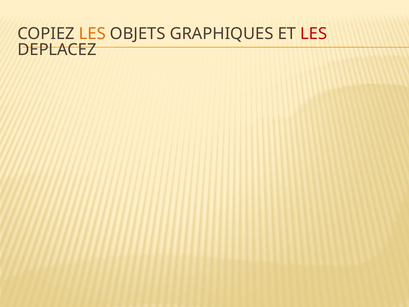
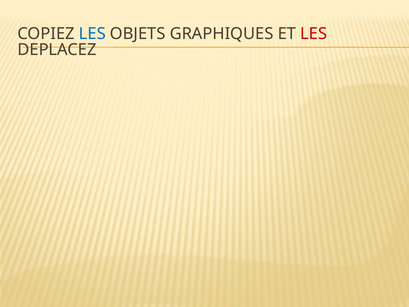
LES colour: orange -> blue (92, 34)
